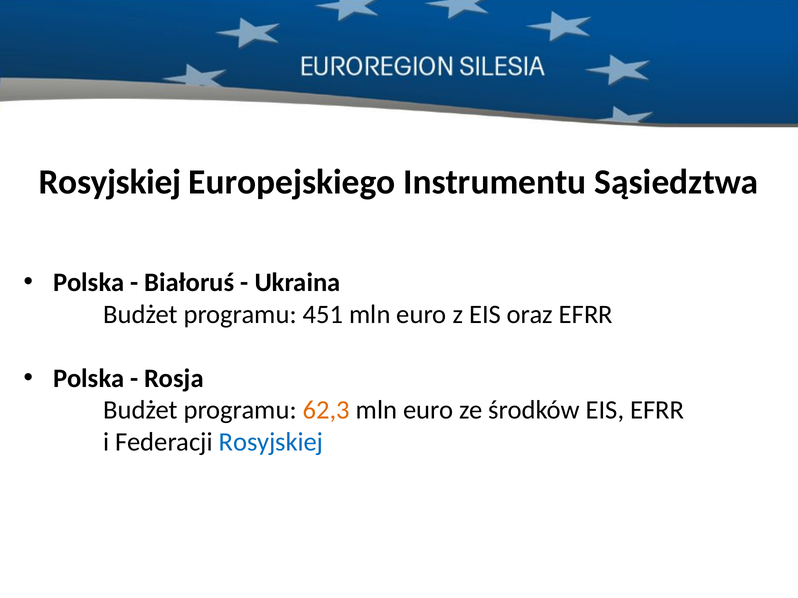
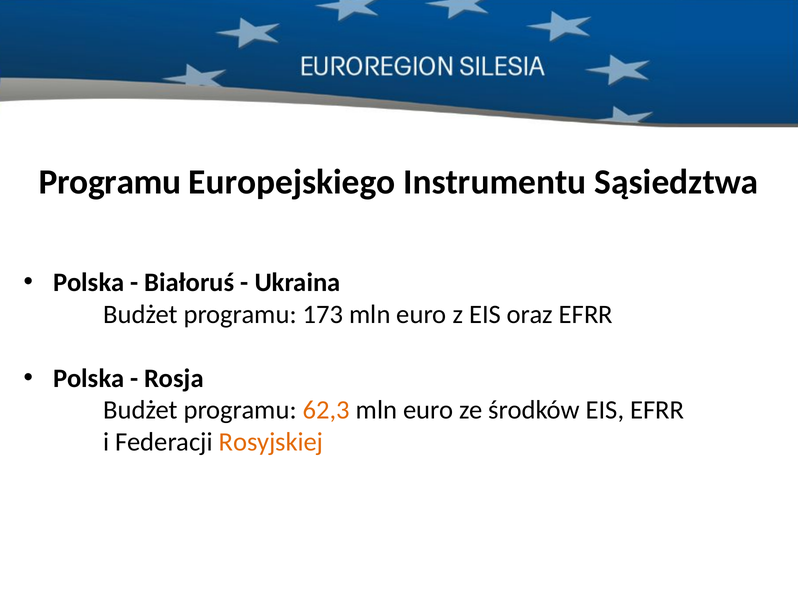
Rosyjskiej: Rosyjskiej -> Programu (110, 182)
451: 451 -> 173 (323, 315)
Rosyjskiej colour: blue -> orange (271, 442)
